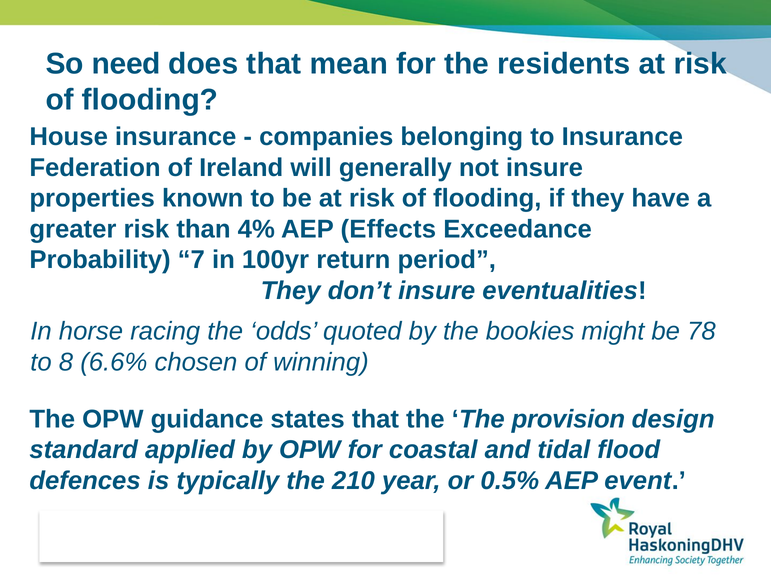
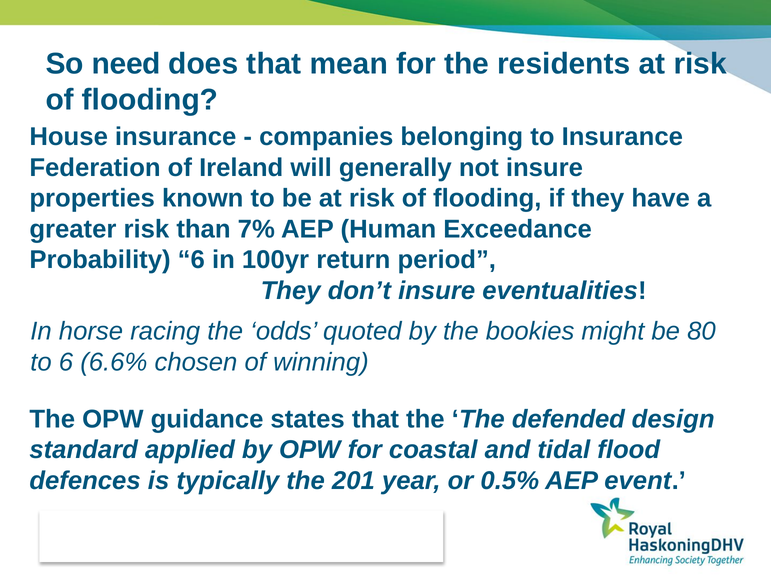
4%: 4% -> 7% (256, 229)
Effects: Effects -> Human (388, 229)
Probability 7: 7 -> 6 (191, 260)
78: 78 -> 80 (701, 331)
to 8: 8 -> 6 (66, 362)
provision: provision -> defended (568, 419)
210: 210 -> 201 (353, 481)
